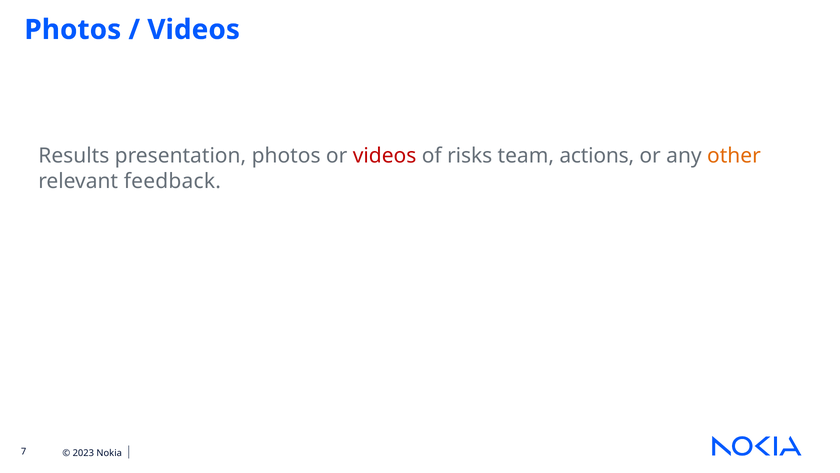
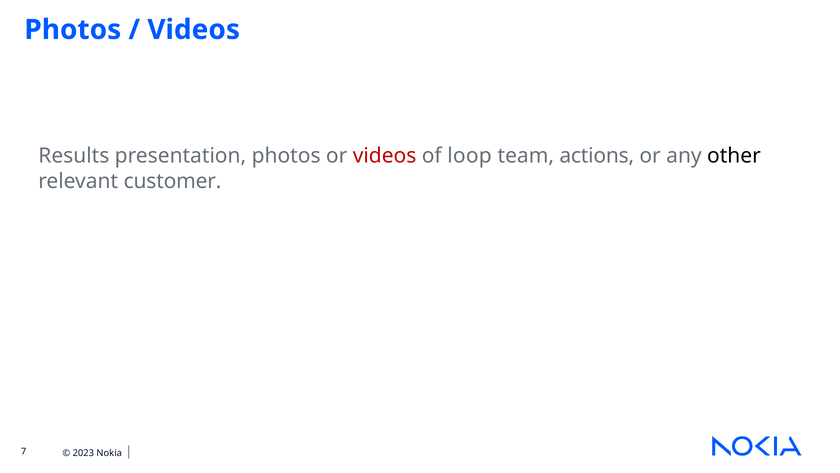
risks: risks -> loop (470, 156)
other colour: orange -> black (734, 156)
feedback: feedback -> customer (173, 181)
